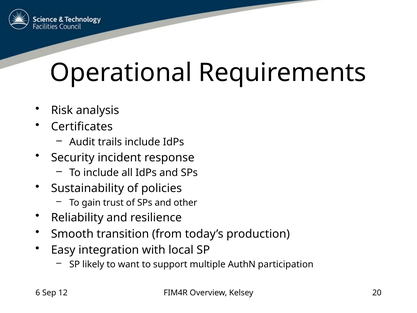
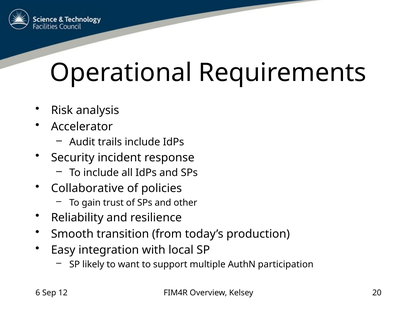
Certificates: Certificates -> Accelerator (82, 127)
Sustainability: Sustainability -> Collaborative (88, 188)
